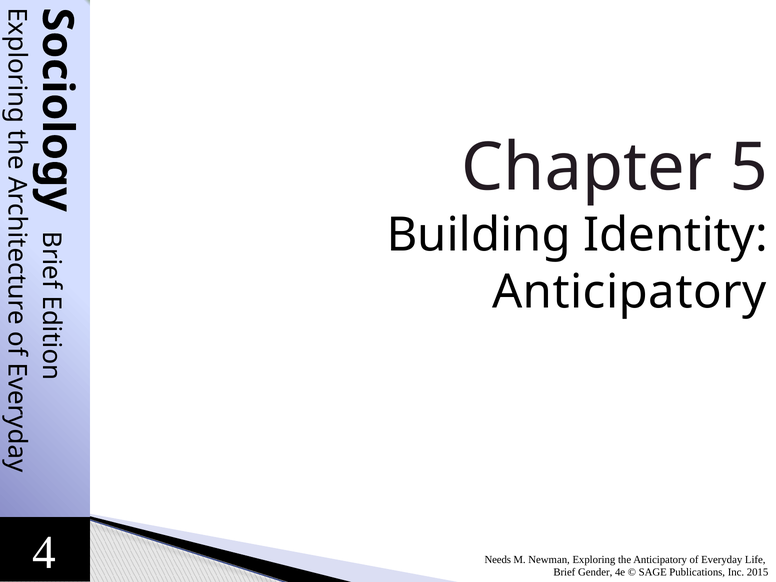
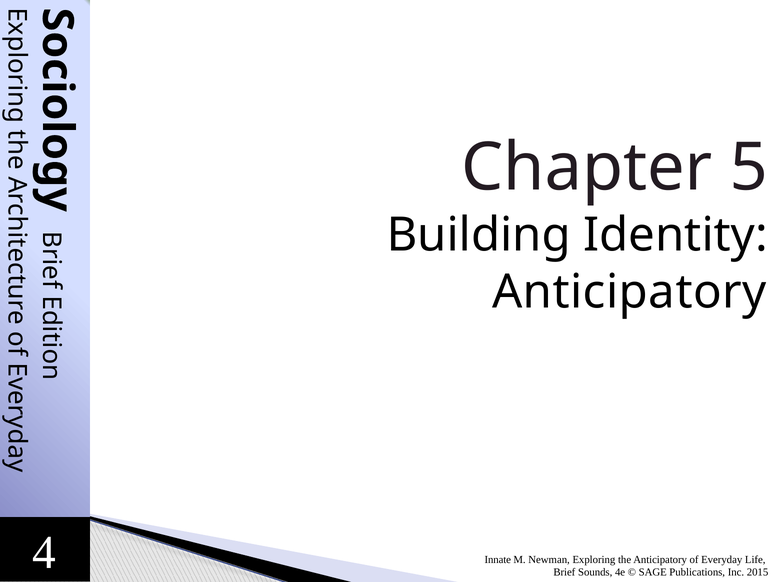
Needs: Needs -> Innate (498, 559)
Gender: Gender -> Sounds (595, 572)
